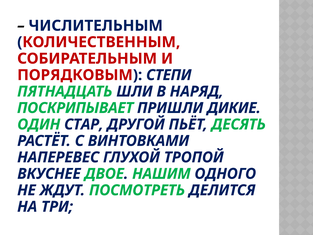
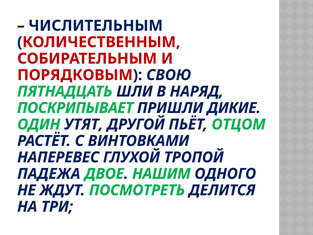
СТЕПИ: СТЕПИ -> СВОЮ (169, 75)
СТАР: СТАР -> УТЯТ (84, 124)
ДЕСЯТЬ: ДЕСЯТЬ -> ОТЦОМ (239, 124)
ВКУСНЕЕ: ВКУСНЕЕ -> ПАДЕЖА (49, 174)
